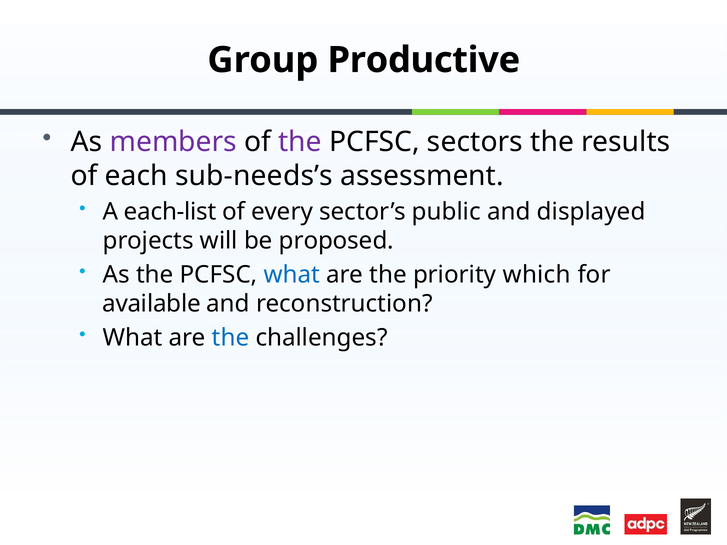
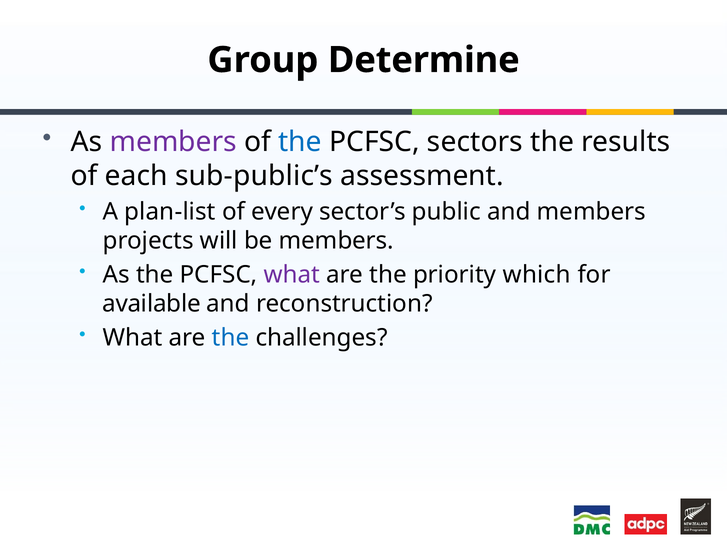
Productive: Productive -> Determine (424, 60)
the colour: purple -> blue (300, 142)
sub-needs’s: sub-needs’s -> sub-public’s (254, 176)
each-list: each-list -> plan-list (170, 212)
and displayed: displayed -> members (591, 212)
be proposed: proposed -> members (336, 241)
what colour: blue -> purple (292, 275)
